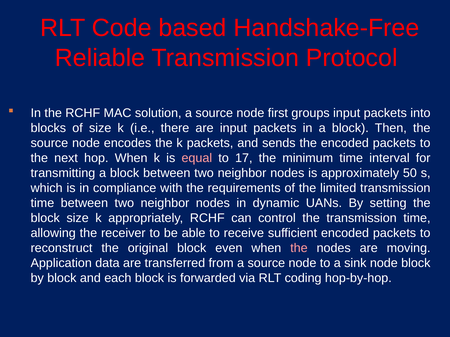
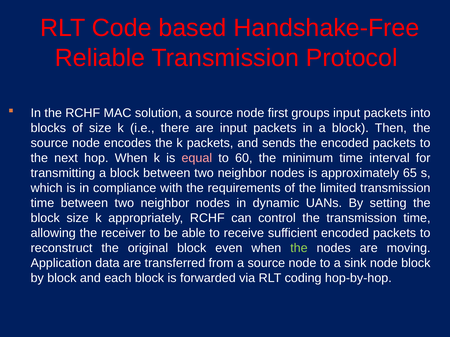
17: 17 -> 60 (244, 158)
50: 50 -> 65 (410, 173)
the colour: pink -> light green (299, 248)
